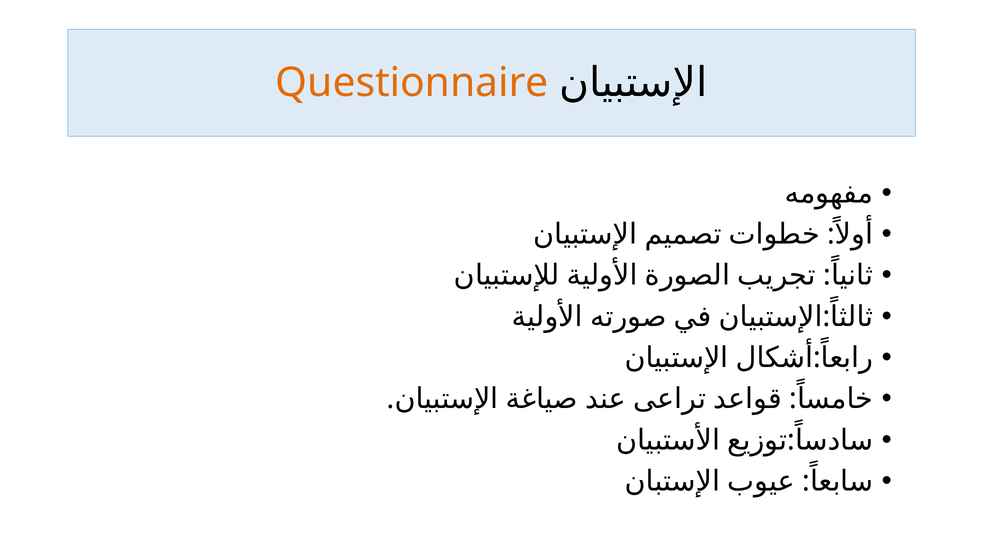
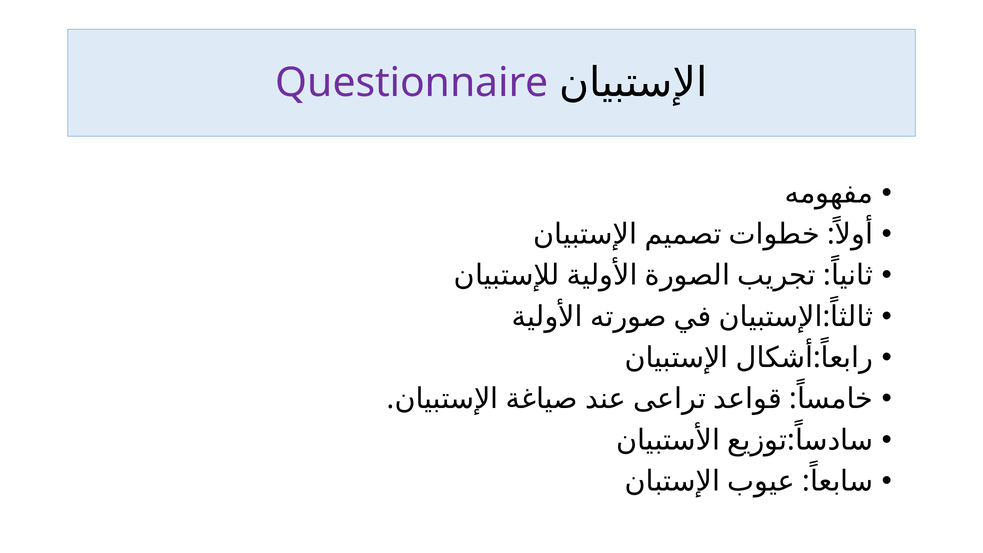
Questionnaire colour: orange -> purple (412, 83)
